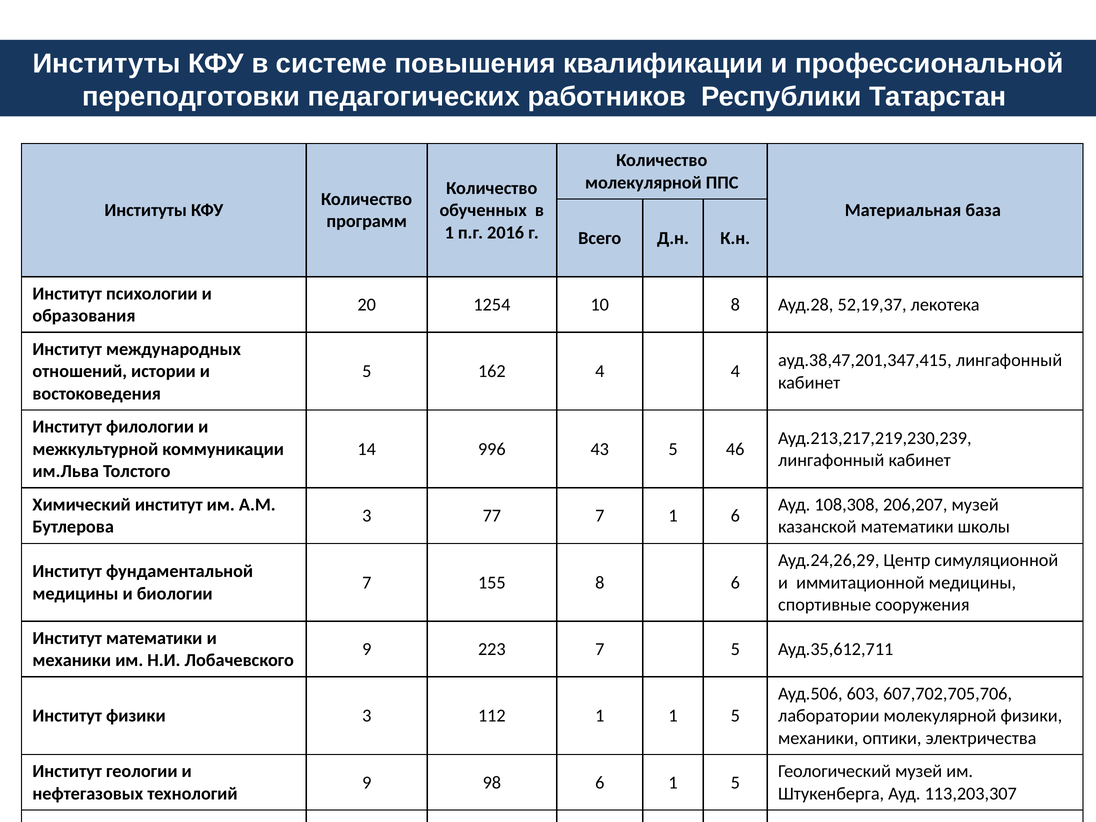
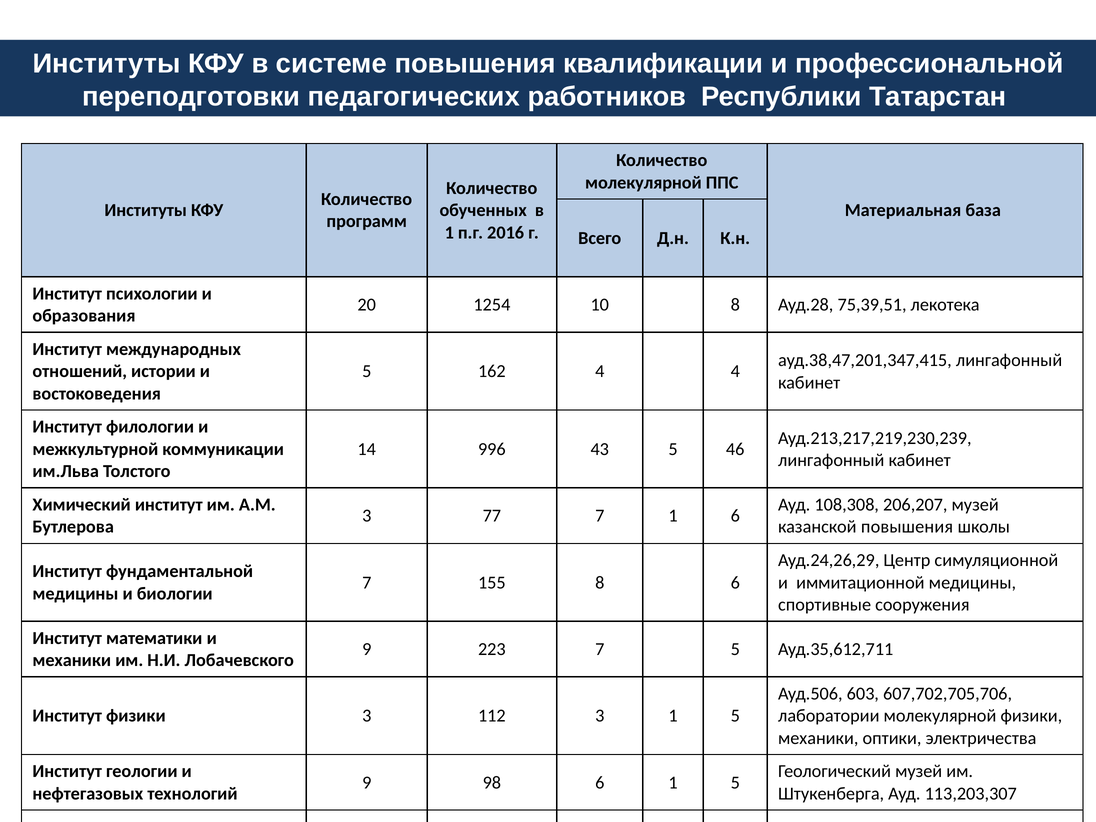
52,19,37: 52,19,37 -> 75,39,51 (872, 305)
казанской математики: математики -> повышения (907, 527)
112 1: 1 -> 3 (600, 716)
